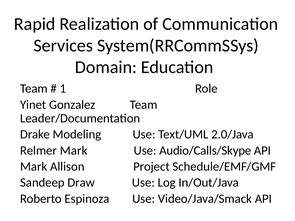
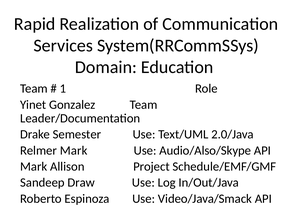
Modeling: Modeling -> Semester (77, 135)
Audio/Calls/Skype: Audio/Calls/Skype -> Audio/Also/Skype (205, 151)
